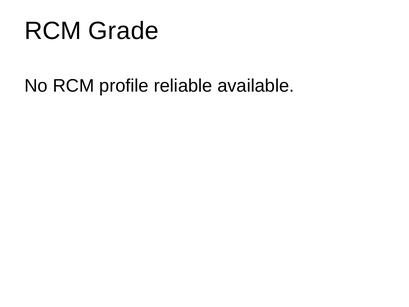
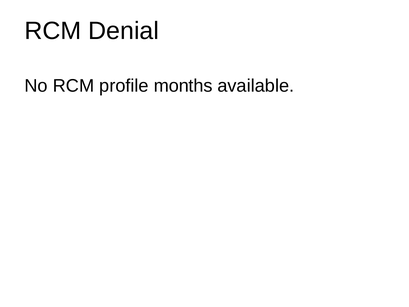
Grade: Grade -> Denial (124, 31)
reliable: reliable -> months (183, 86)
